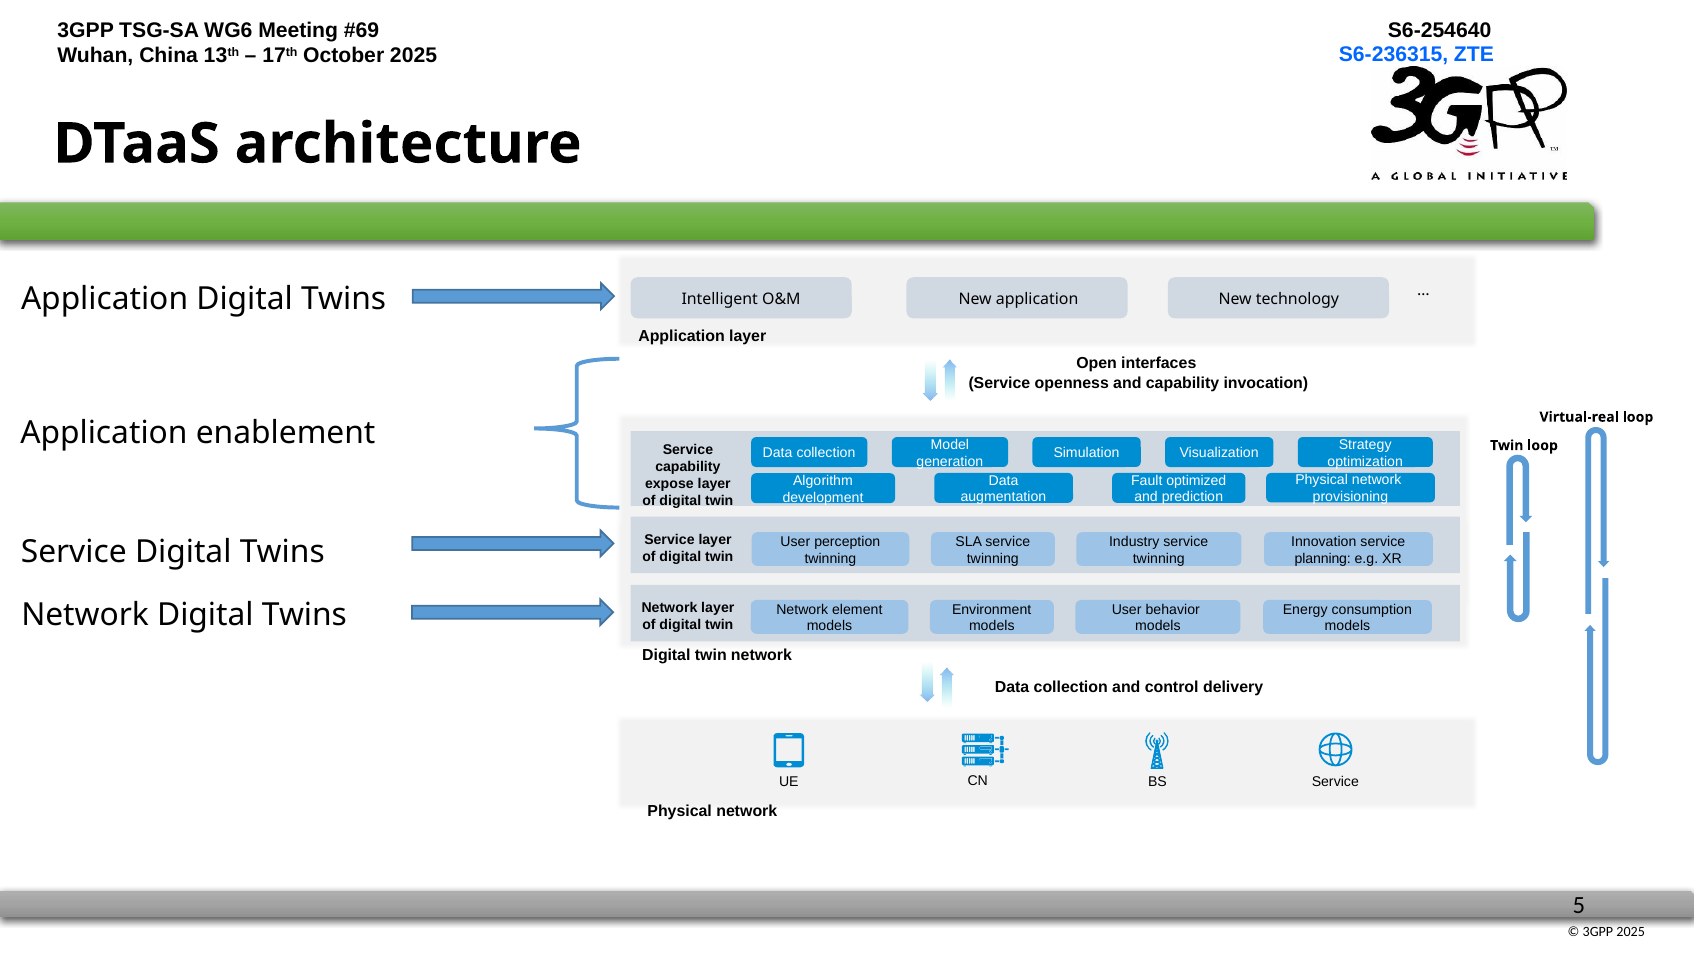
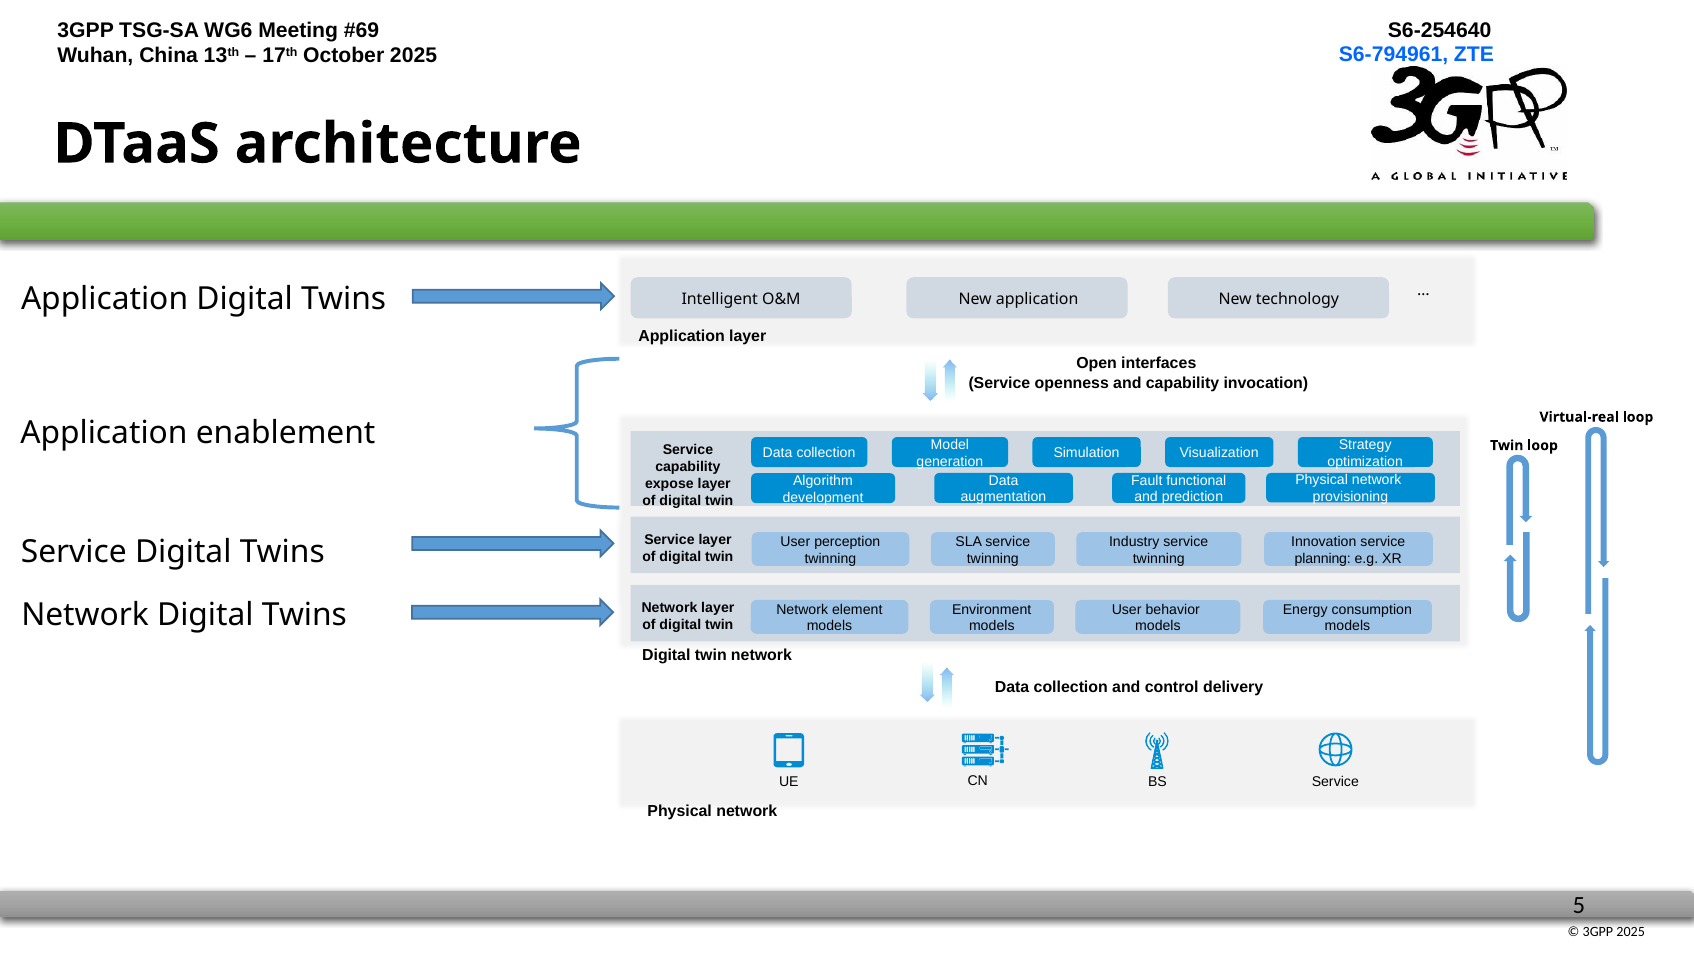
S6-236315: S6-236315 -> S6-794961 (1394, 54)
optimized: optimized -> functional (1196, 480)
